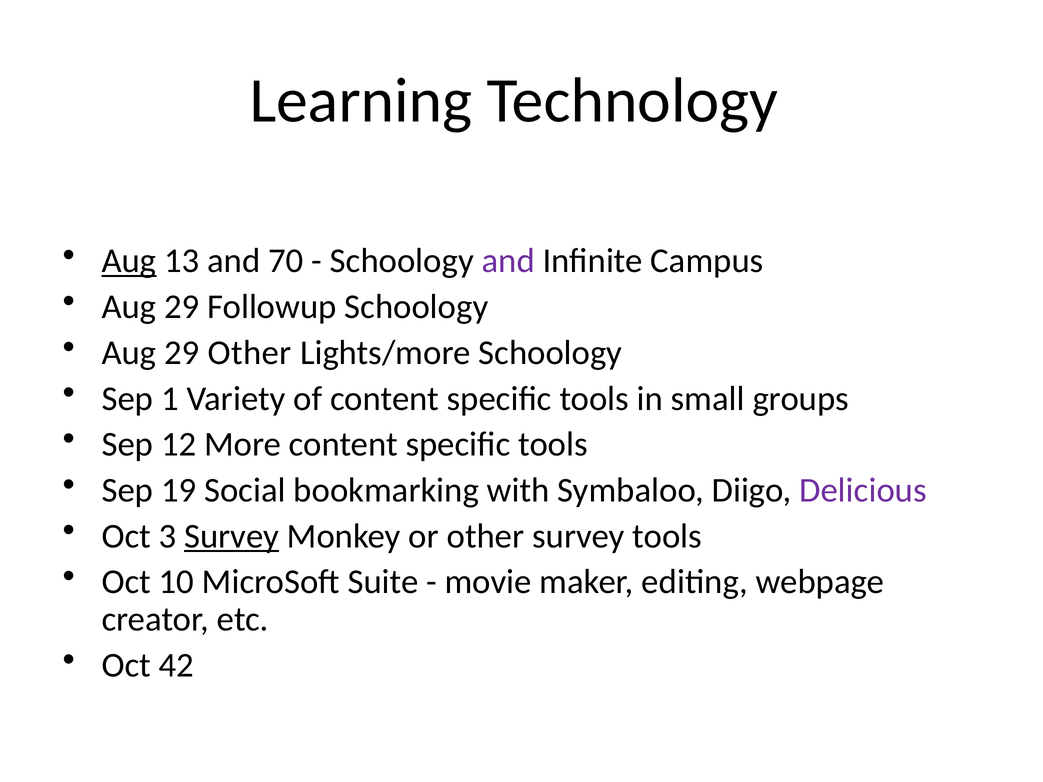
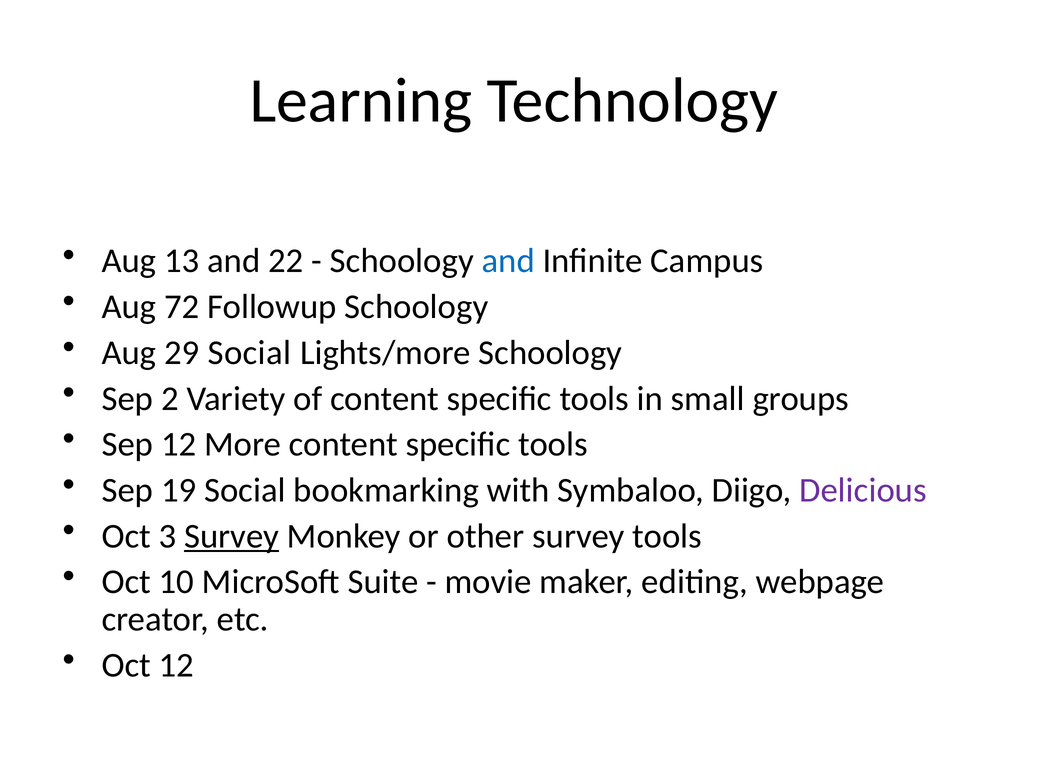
Aug underline: present -> none (129, 261)
70: 70 -> 22 (286, 261)
and colour: purple -> blue (508, 261)
29: 29 -> 72 (182, 307)
29 Other: Other -> Social (250, 353)
1: 1 -> 2 (170, 399)
Oct 42: 42 -> 12 (176, 666)
